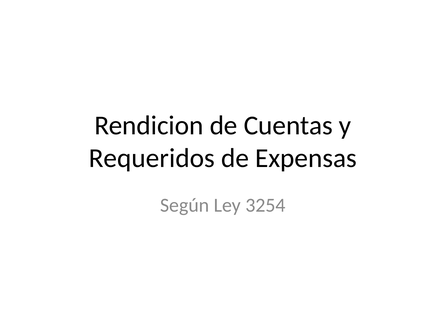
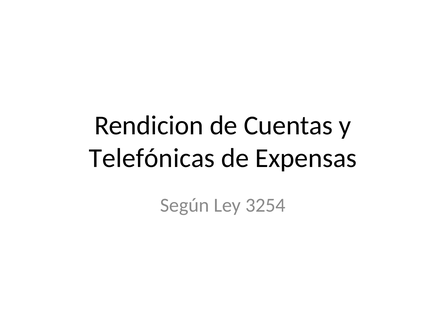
Requeridos: Requeridos -> Telefónicas (152, 158)
